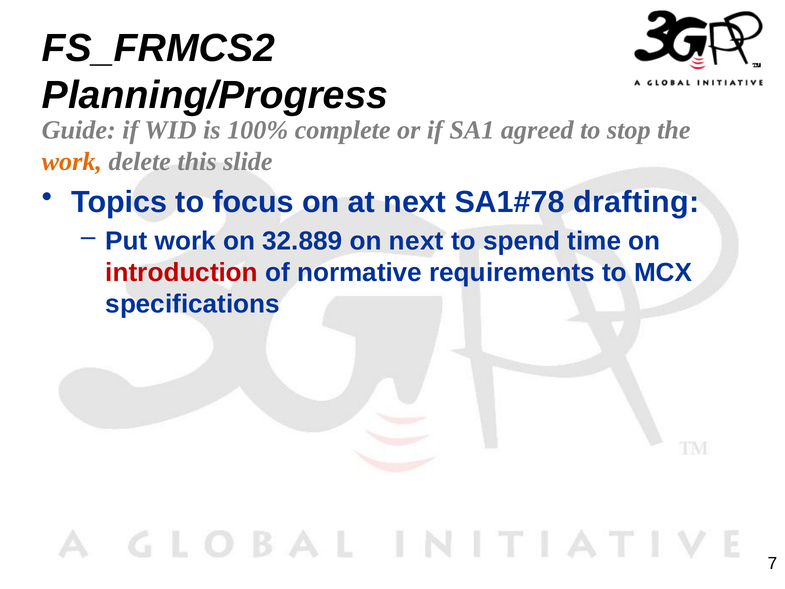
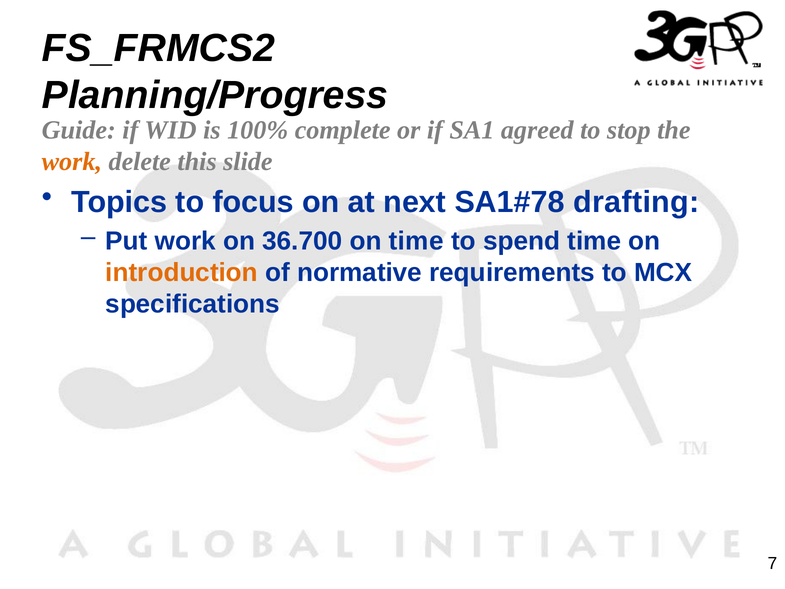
32.889: 32.889 -> 36.700 (302, 241)
on next: next -> time (416, 241)
introduction colour: red -> orange (182, 272)
